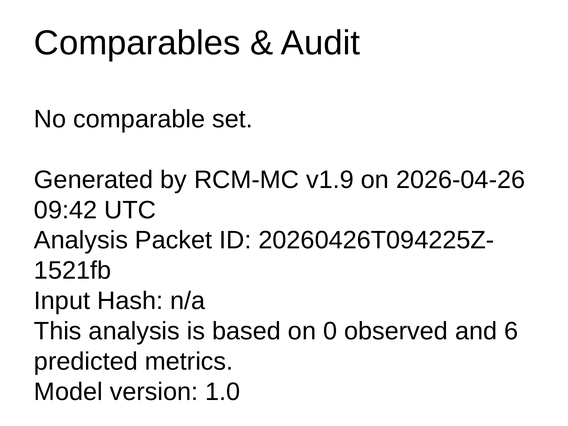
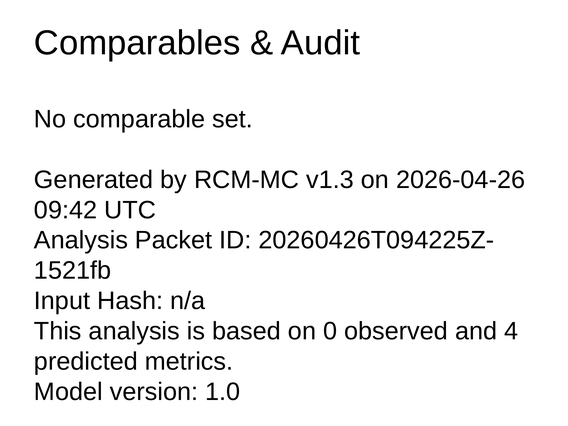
v1.9: v1.9 -> v1.3 (330, 180)
6: 6 -> 4 (511, 331)
